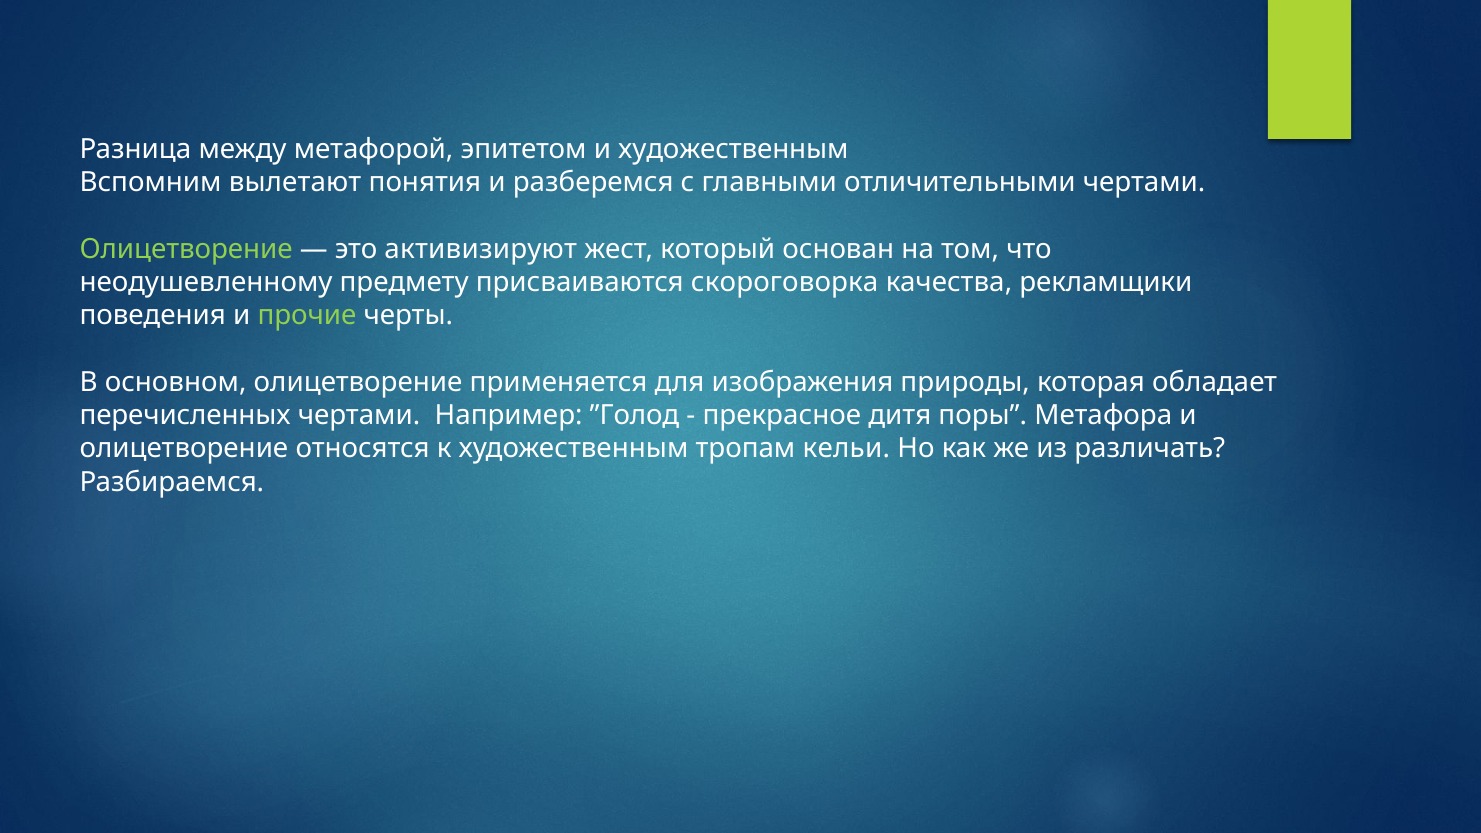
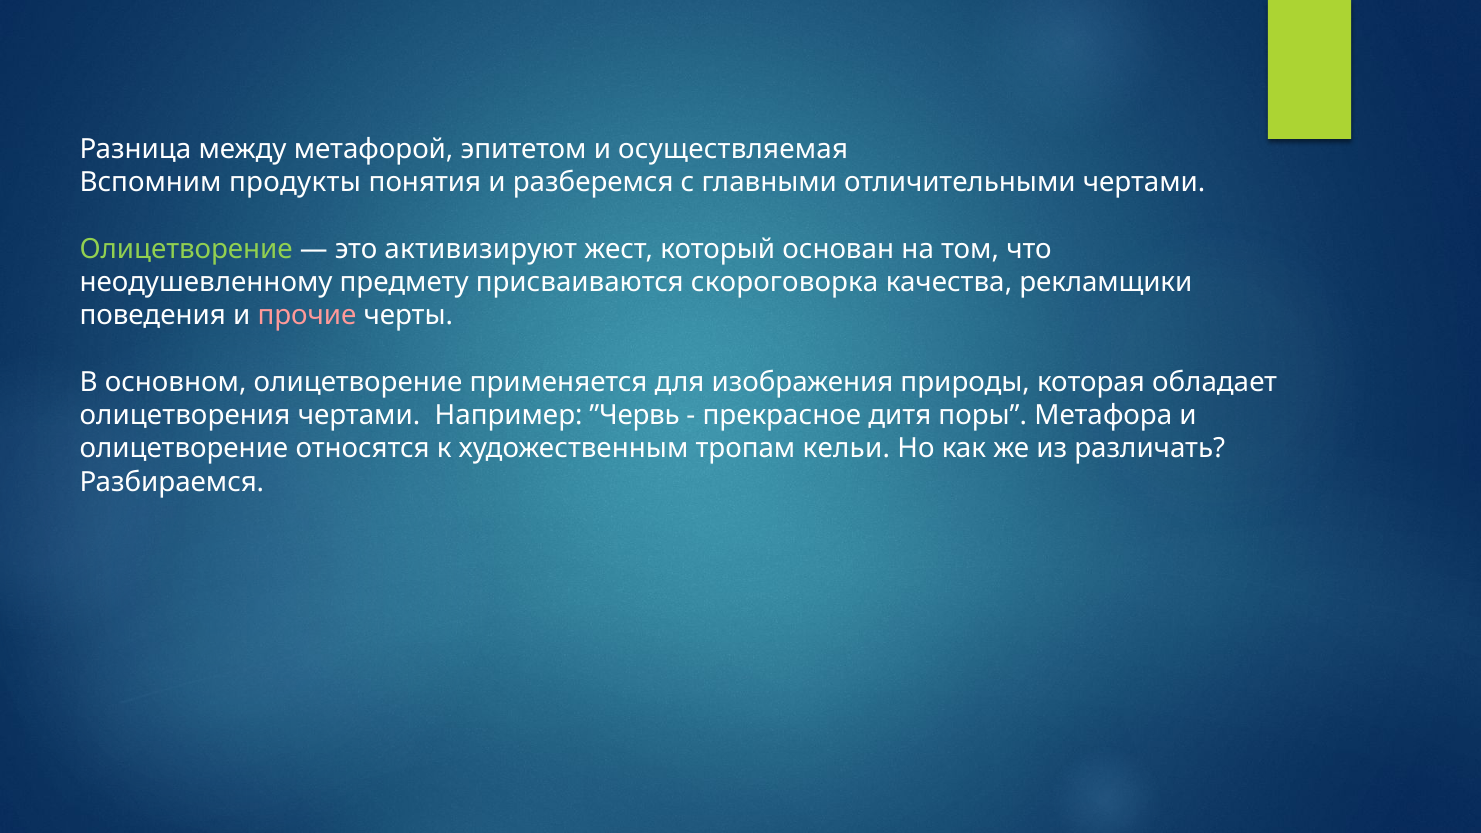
и художественным: художественным -> осуществляемая (733, 149)
вылетают: вылетают -> продукты (295, 182)
прочие colour: light green -> pink (307, 316)
перечисленных: перечисленных -> олицетворения (185, 416)
”Голод: ”Голод -> ”Червь (635, 416)
